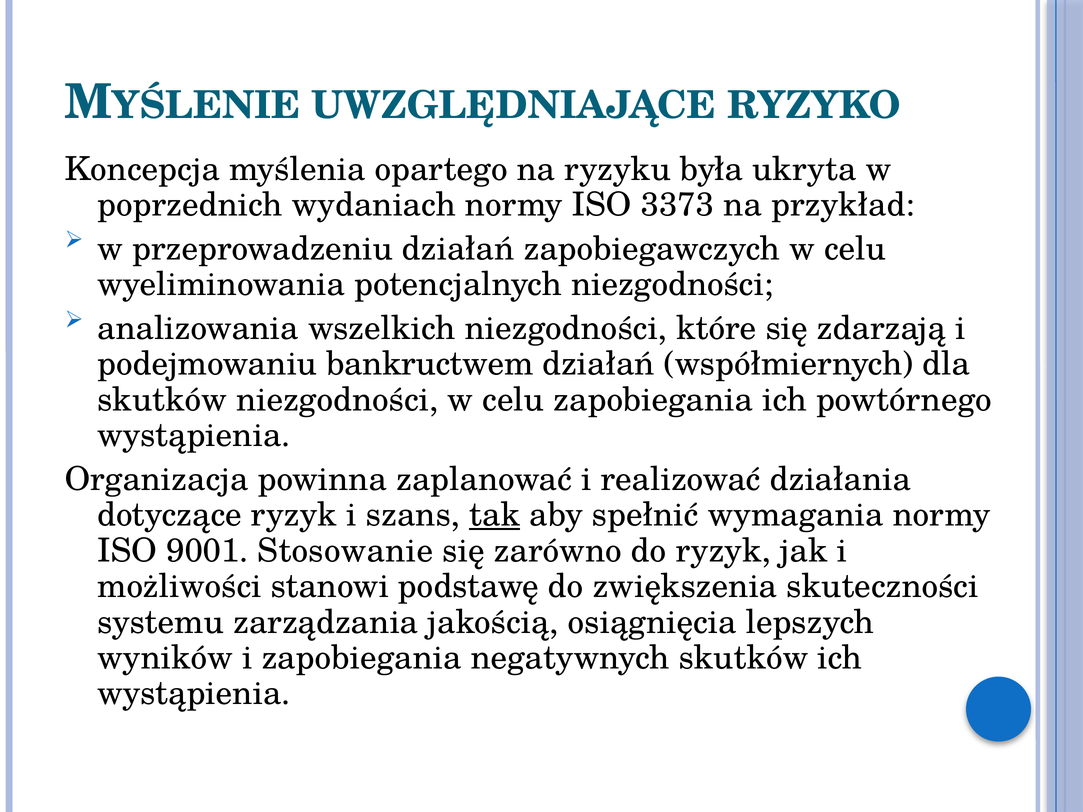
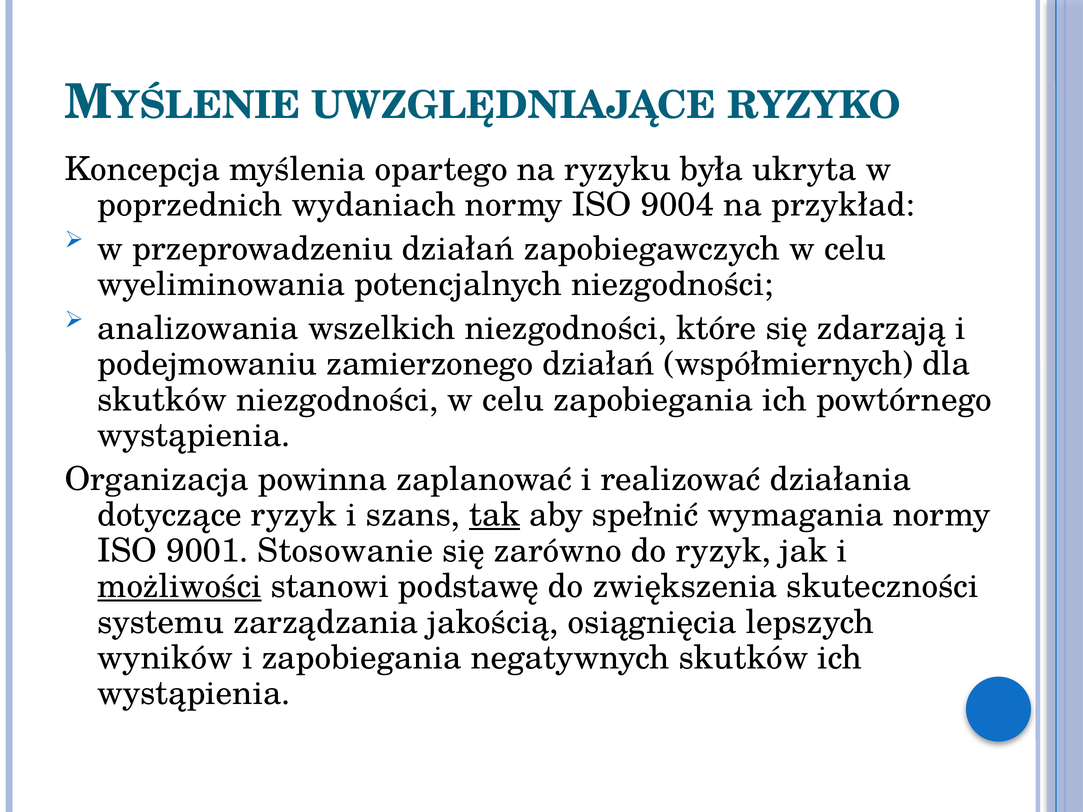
3373: 3373 -> 9004 (678, 205)
bankructwem: bankructwem -> zamierzonego (430, 364)
możliwości underline: none -> present (179, 587)
